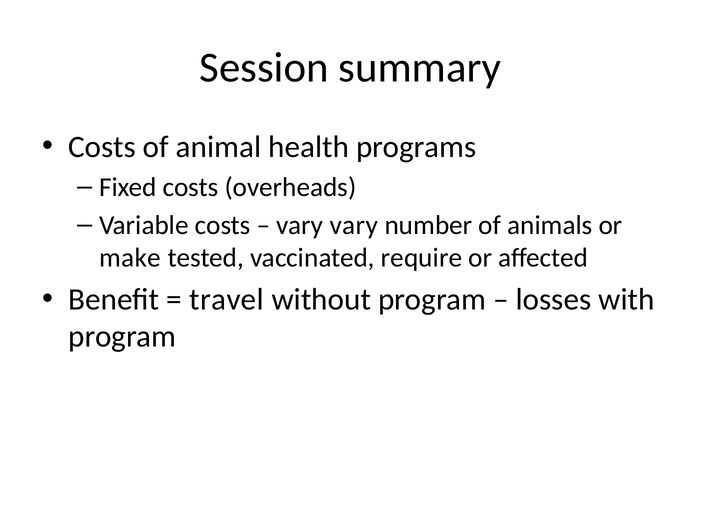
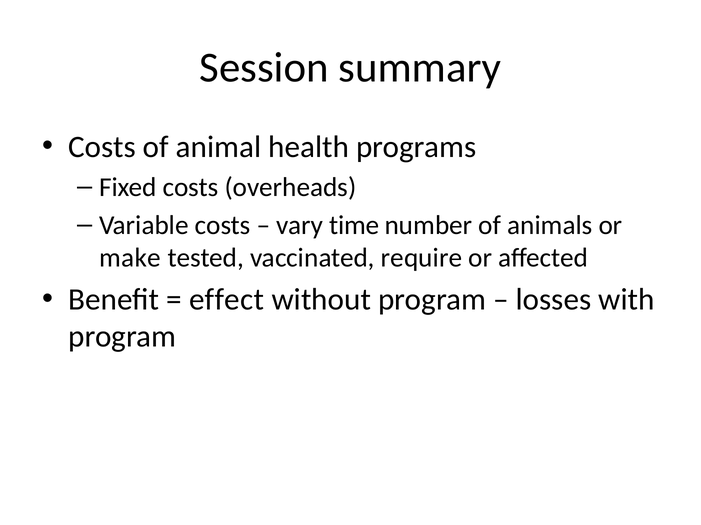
vary vary: vary -> time (354, 226)
travel: travel -> effect (227, 300)
